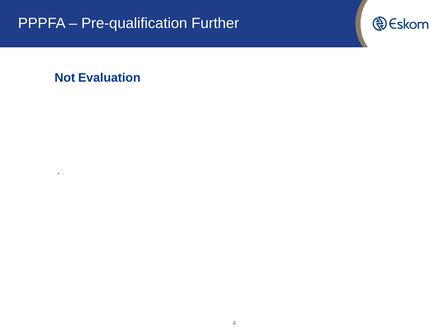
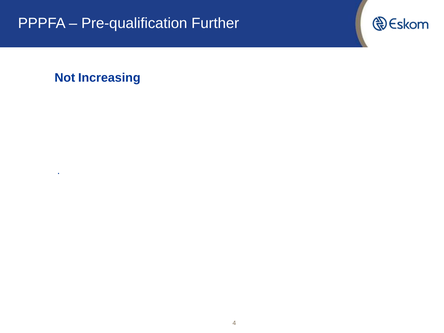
Evaluation: Evaluation -> Increasing (109, 78)
